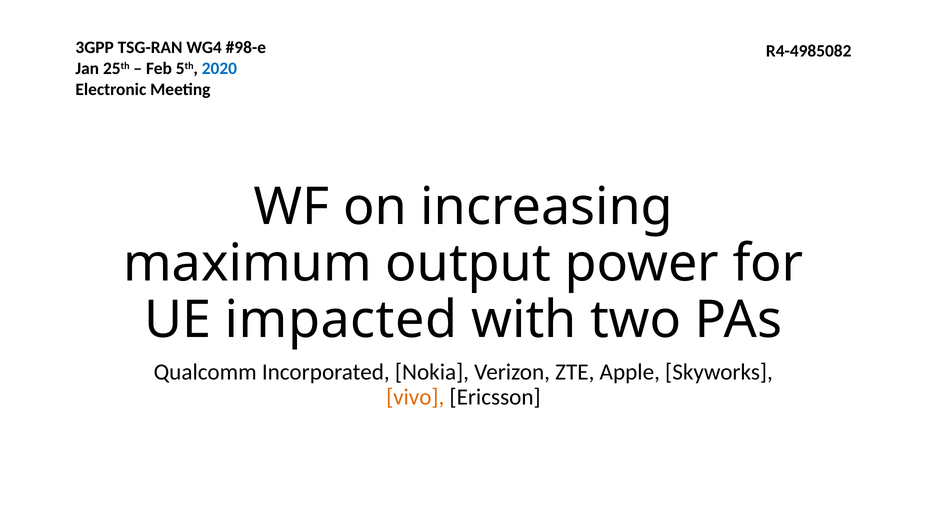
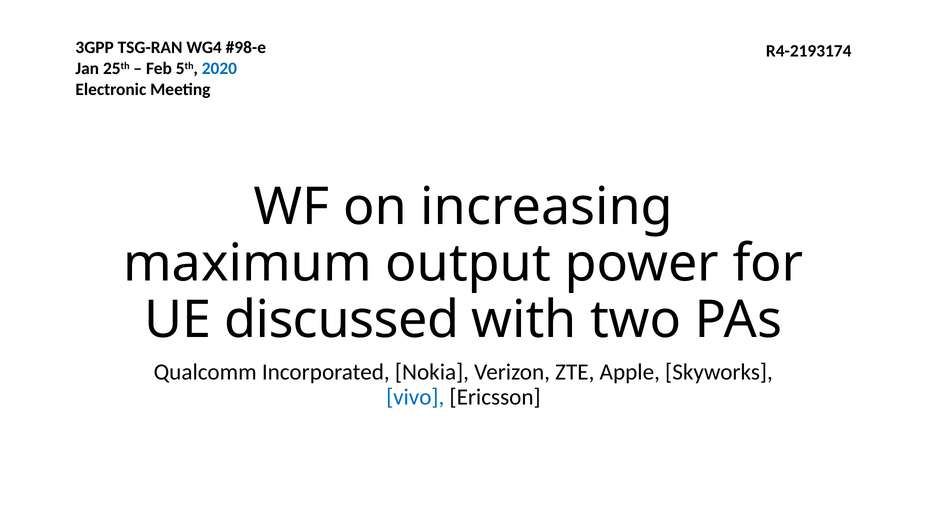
R4-4985082: R4-4985082 -> R4-2193174 (809, 51)
impacted: impacted -> discussed (342, 320)
vivo colour: orange -> blue (415, 397)
